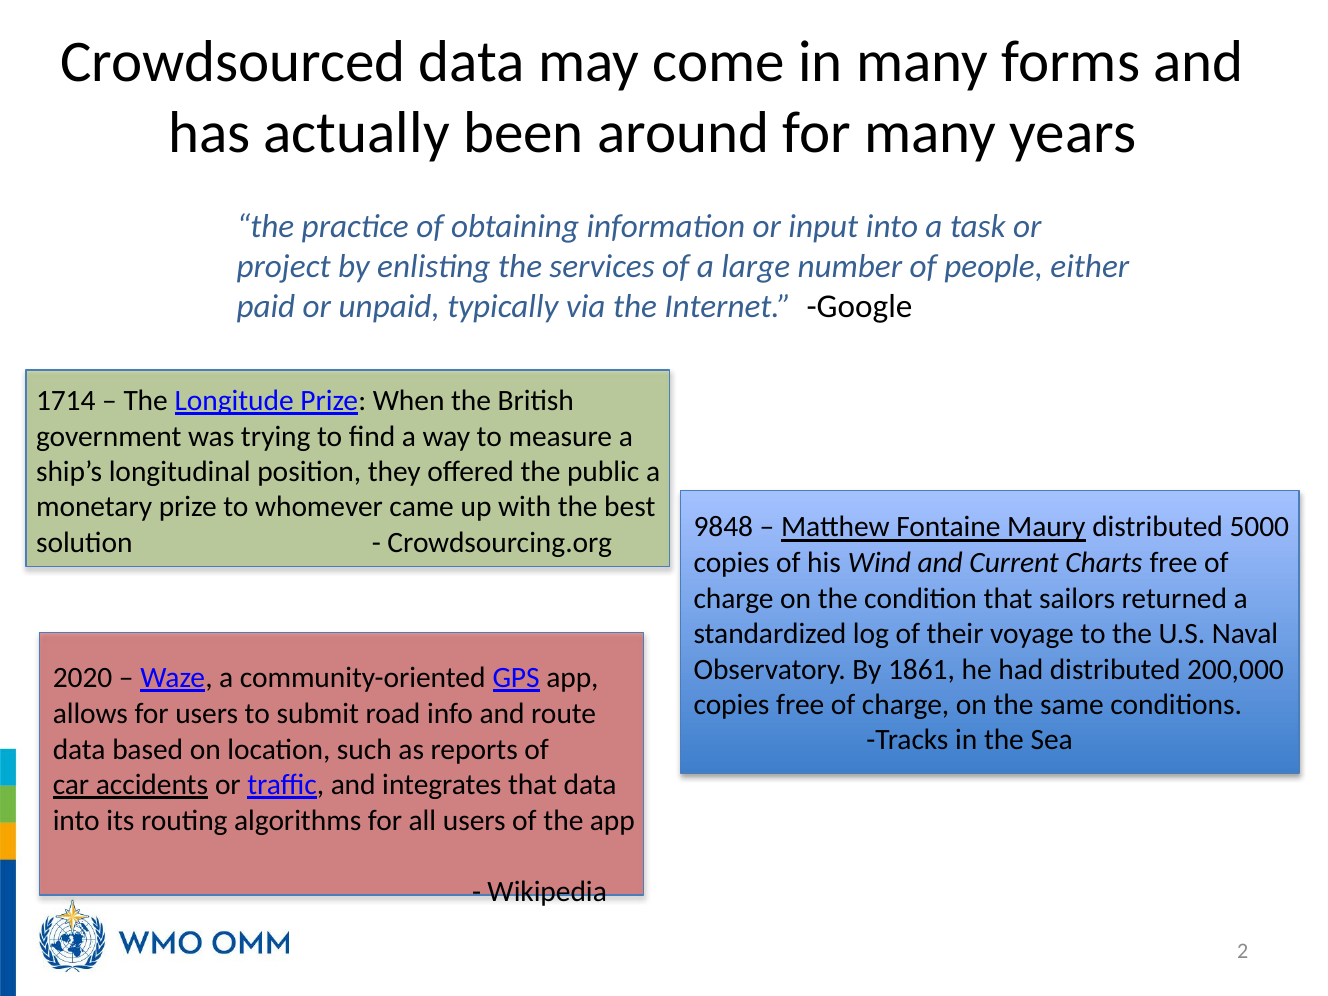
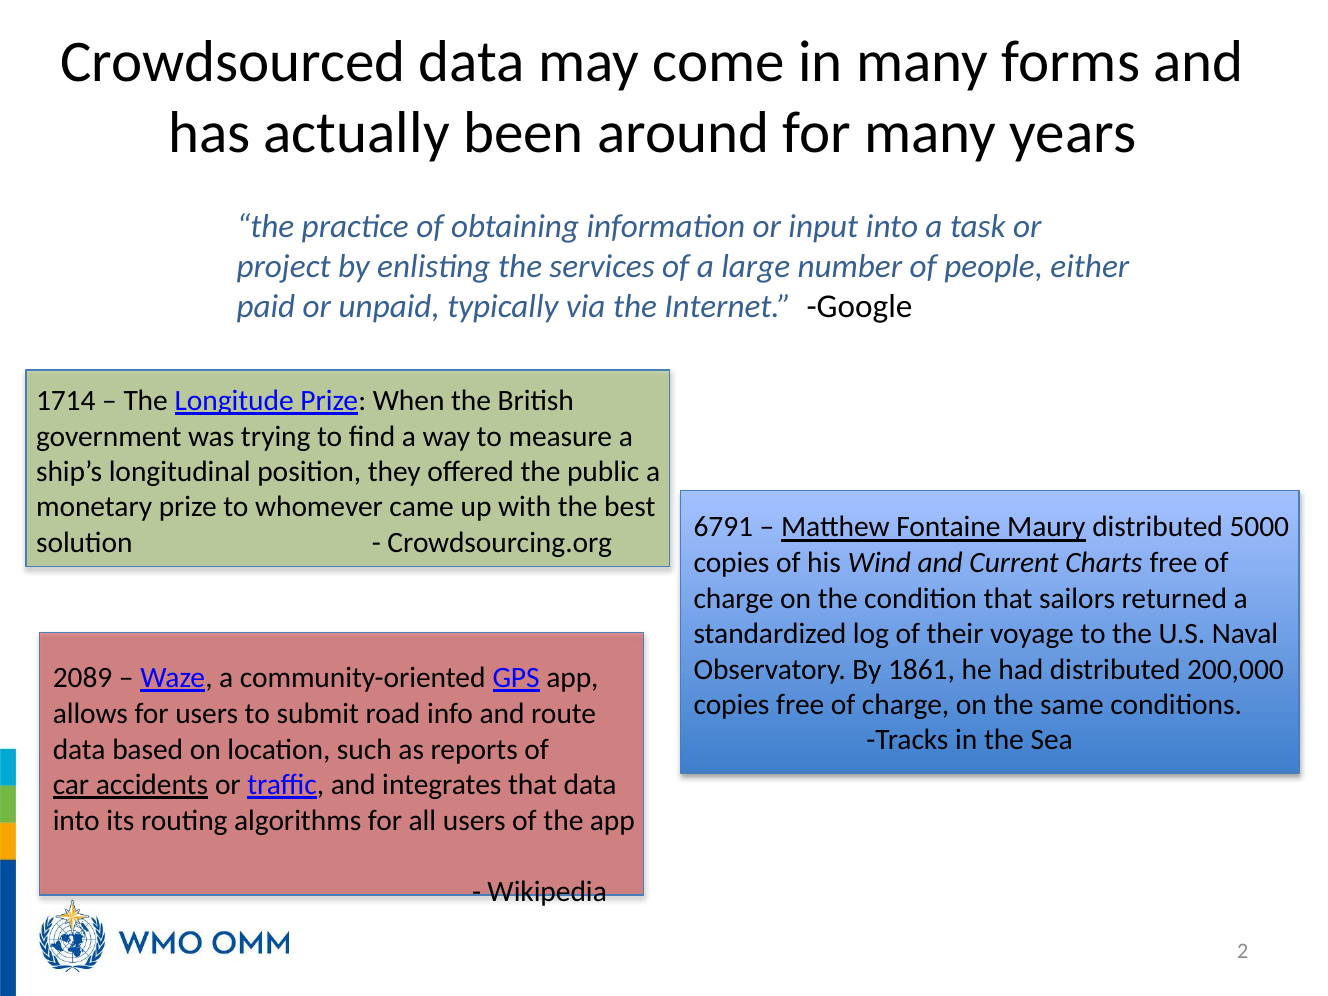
9848: 9848 -> 6791 (723, 527)
2020: 2020 -> 2089 (83, 678)
